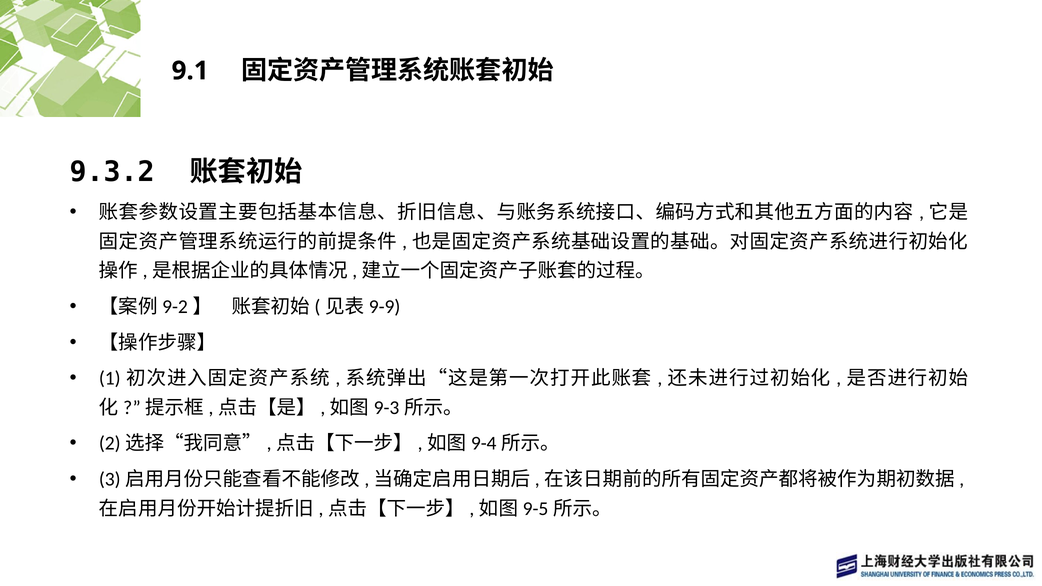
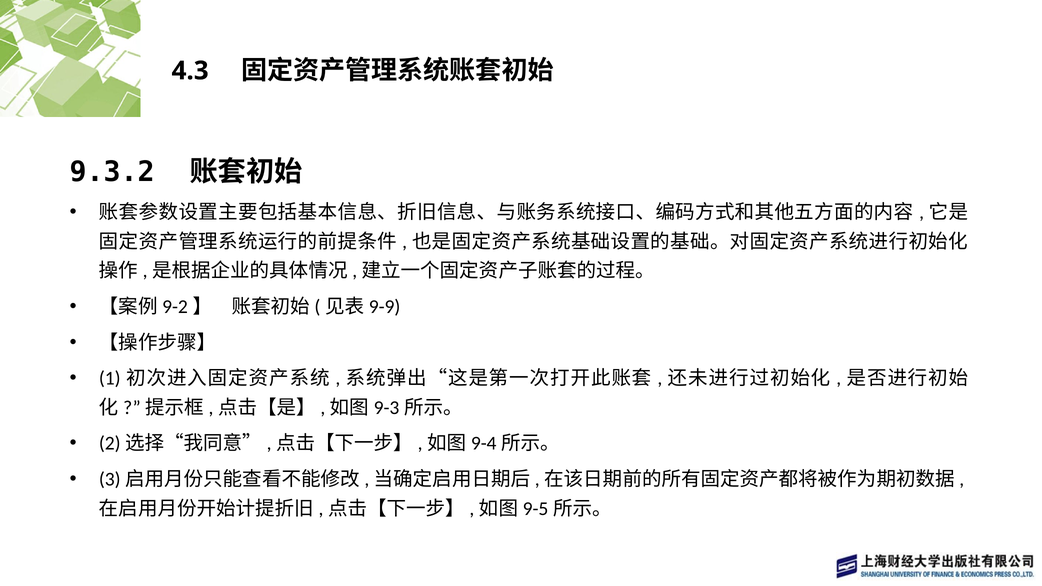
9.1: 9.1 -> 4.3 (190, 71)
